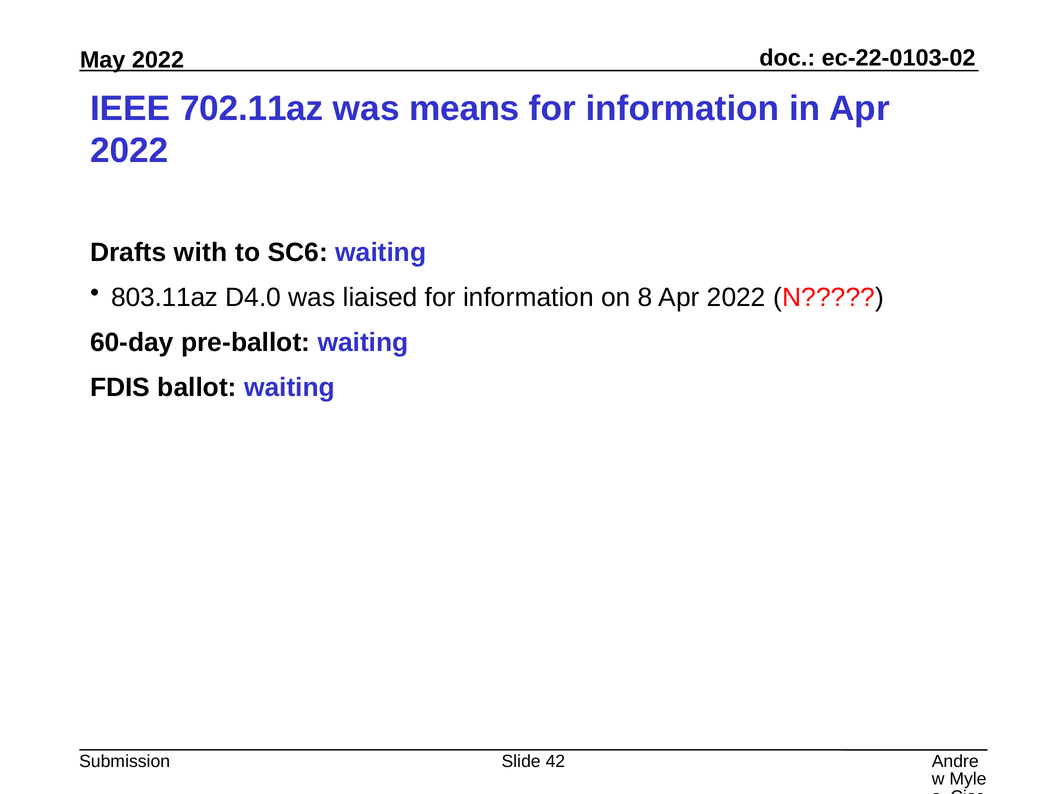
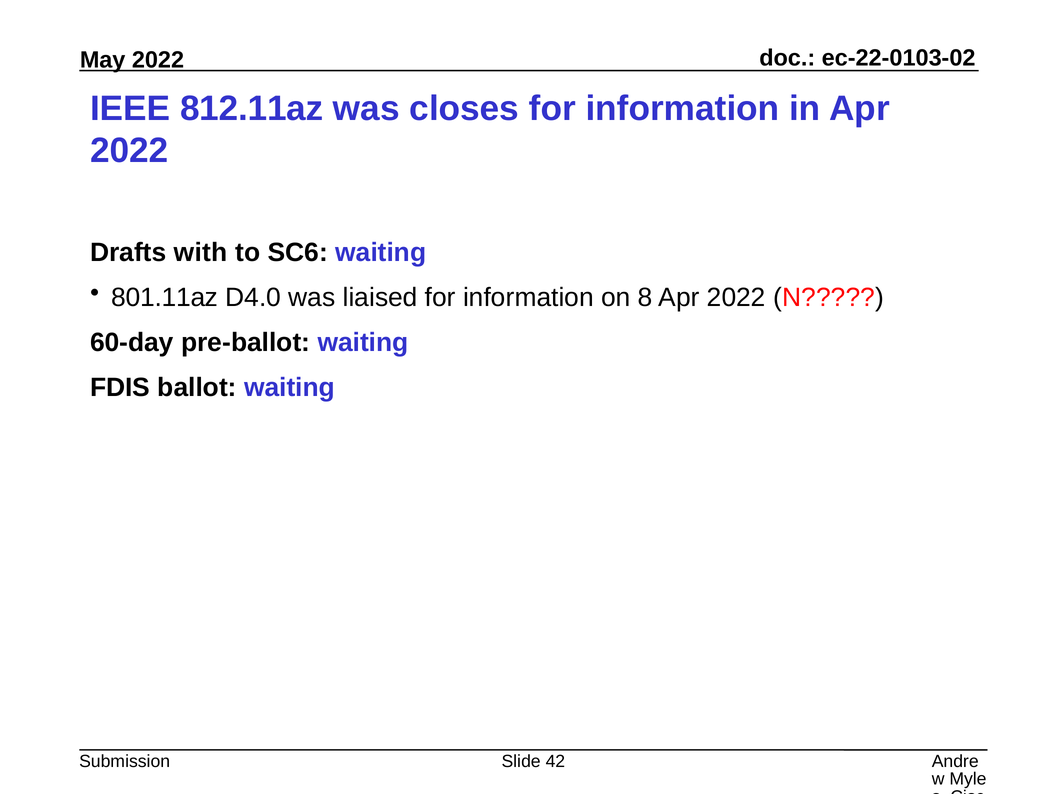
702.11az: 702.11az -> 812.11az (252, 108)
means: means -> closes (464, 108)
803.11az: 803.11az -> 801.11az (165, 297)
